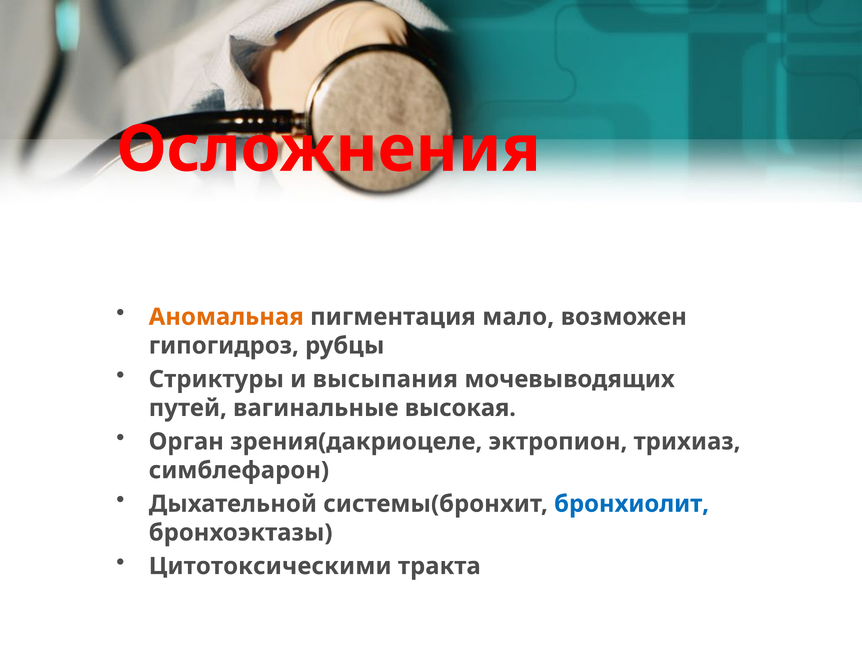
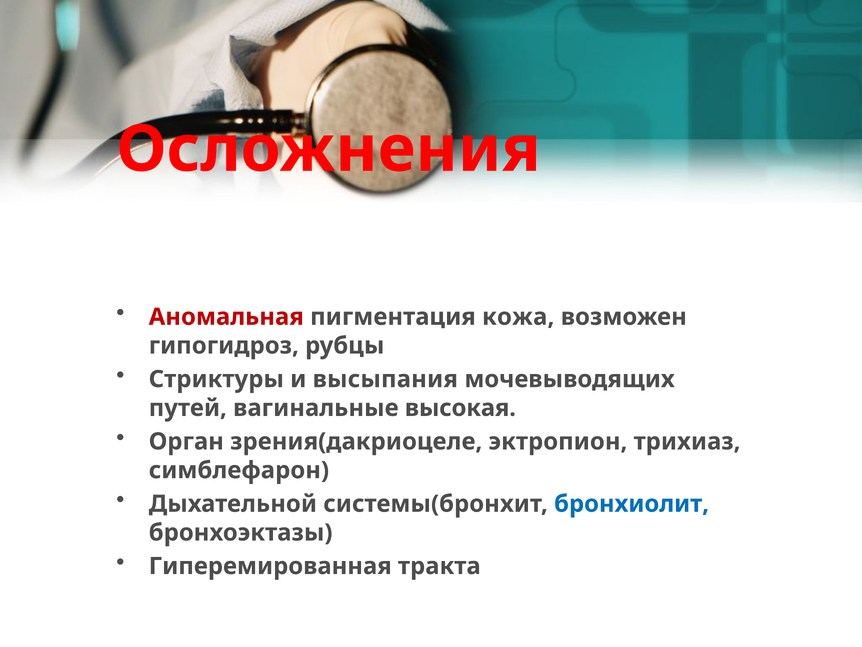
Аномальная colour: orange -> red (226, 317)
мало: мало -> кожа (518, 317)
Цитотоксическими: Цитотоксическими -> Гиперемированная (270, 566)
